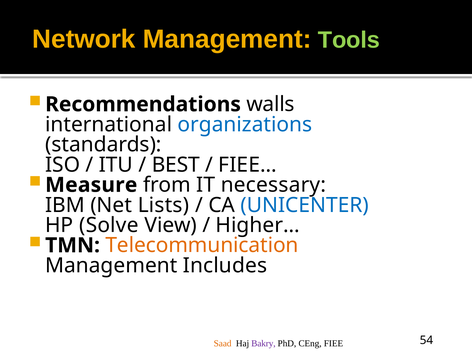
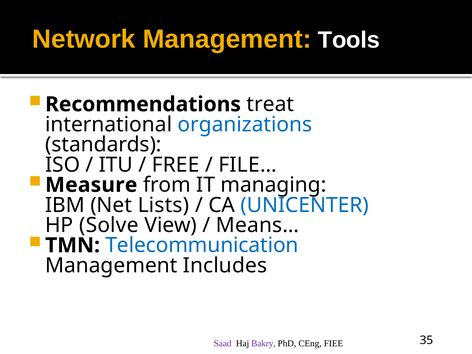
Tools colour: light green -> white (349, 40)
walls: walls -> treat (270, 104)
BEST: BEST -> FREE (176, 165)
FIEE…: FIEE… -> FILE… (248, 165)
necessary: necessary -> managing (273, 185)
Higher…: Higher… -> Means… (258, 225)
Telecommunication colour: orange -> blue (202, 245)
Saad colour: orange -> purple (223, 344)
54: 54 -> 35 (426, 340)
